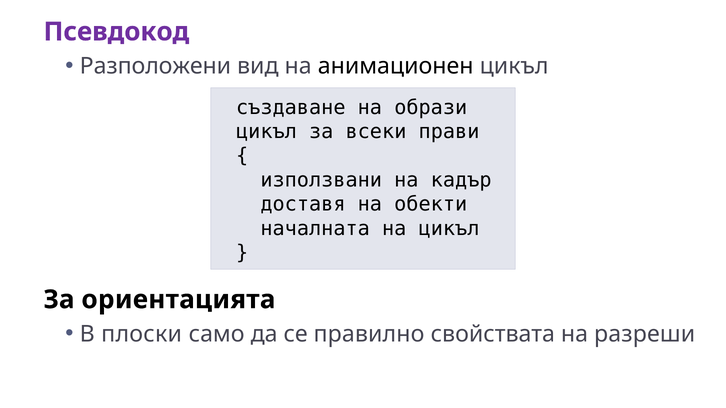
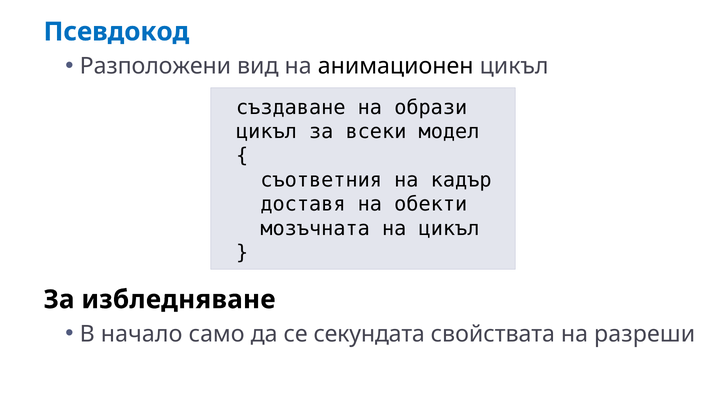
Псевдокод colour: purple -> blue (116, 32)
прави: прави -> модел (449, 132)
използвани: използвани -> съответния (321, 180)
началната: началната -> мозъчната (315, 229)
ориентацията: ориентацията -> избледняване (178, 300)
плоски: плоски -> начало (142, 334)
правилно: правилно -> секундата (369, 334)
